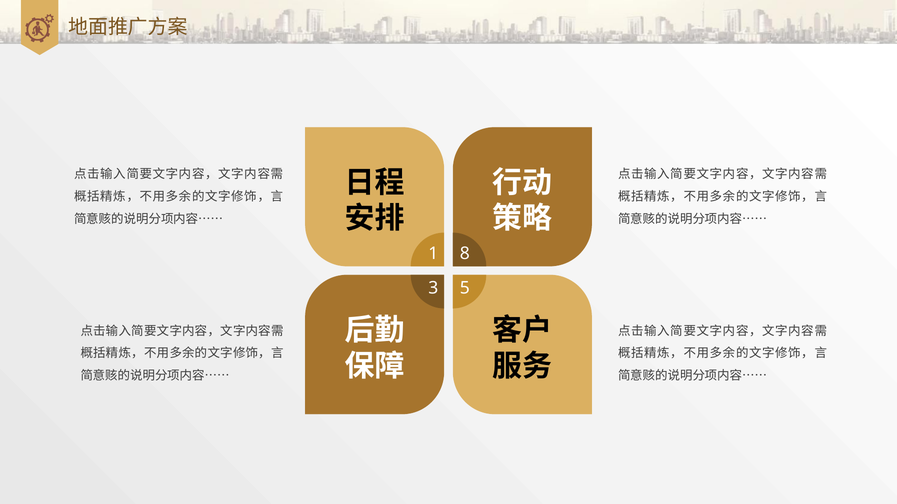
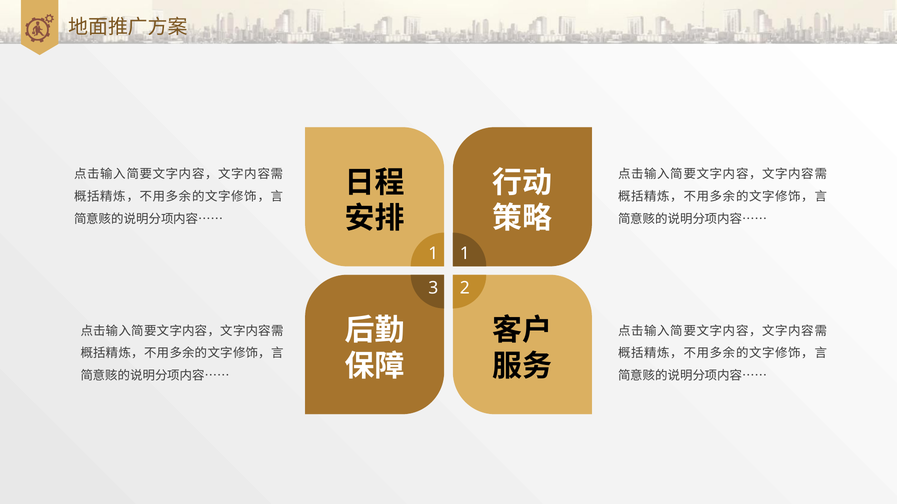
1 8: 8 -> 1 (465, 254)
5: 5 -> 2 (465, 288)
